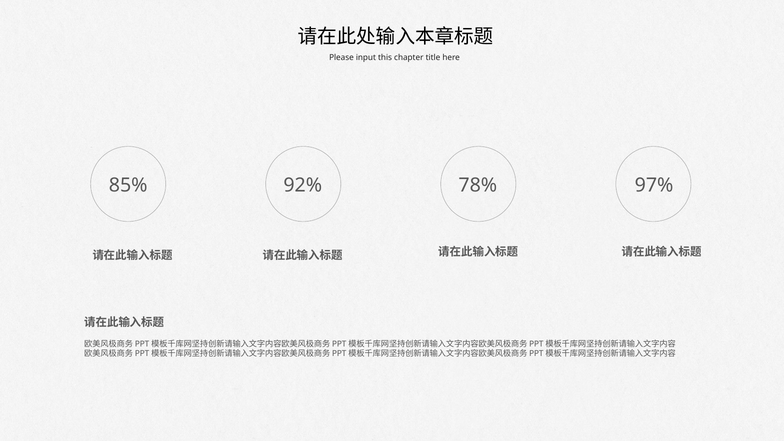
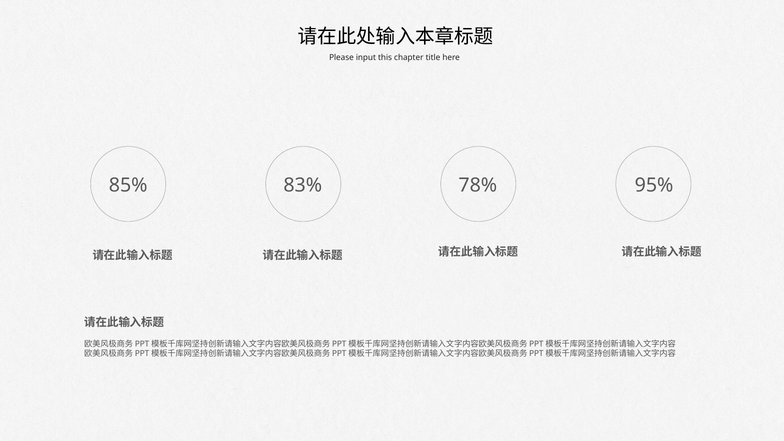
92%: 92% -> 83% (303, 185)
97%: 97% -> 95% (654, 185)
